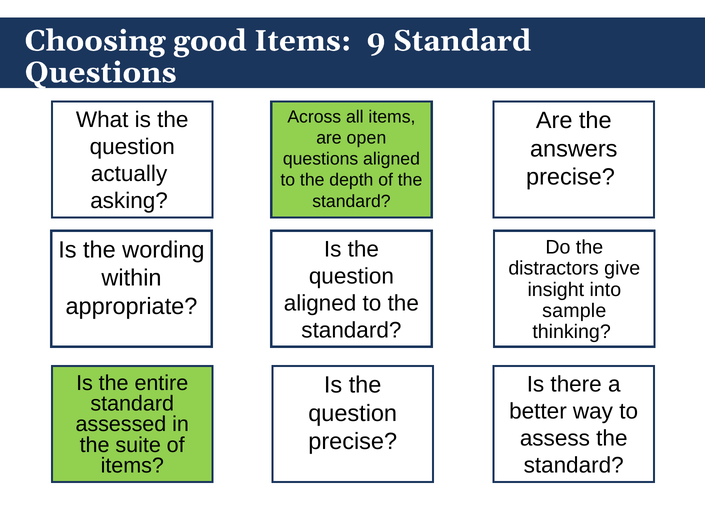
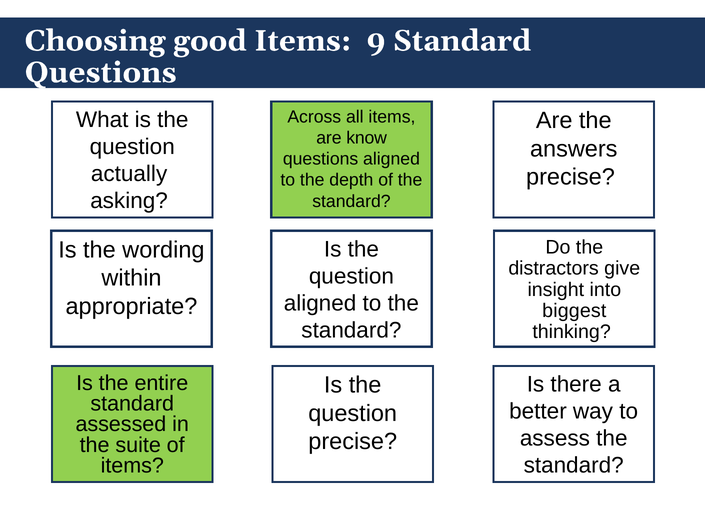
open: open -> know (367, 138)
sample: sample -> biggest (574, 311)
